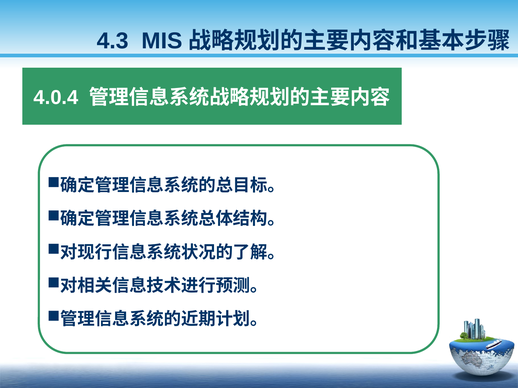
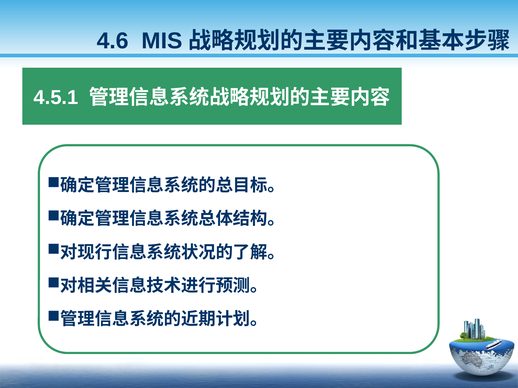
4.3: 4.3 -> 4.6 (113, 41)
4.0.4: 4.0.4 -> 4.5.1 (56, 98)
